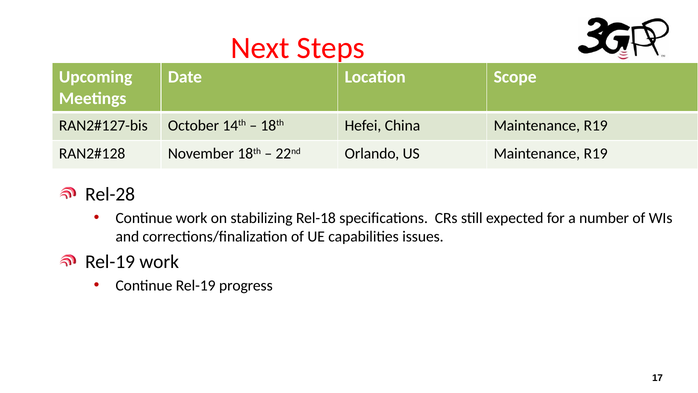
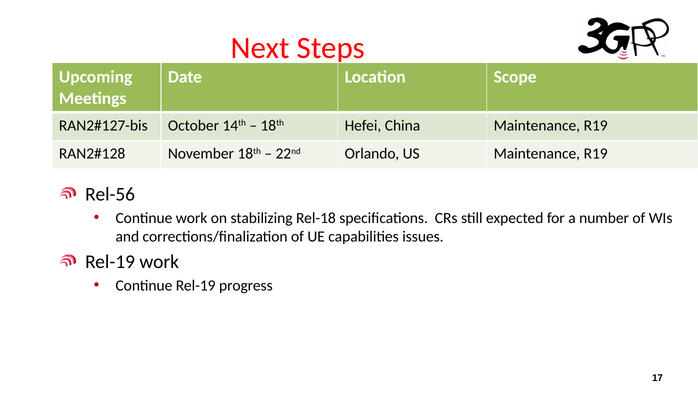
Rel-28: Rel-28 -> Rel-56 (110, 194)
